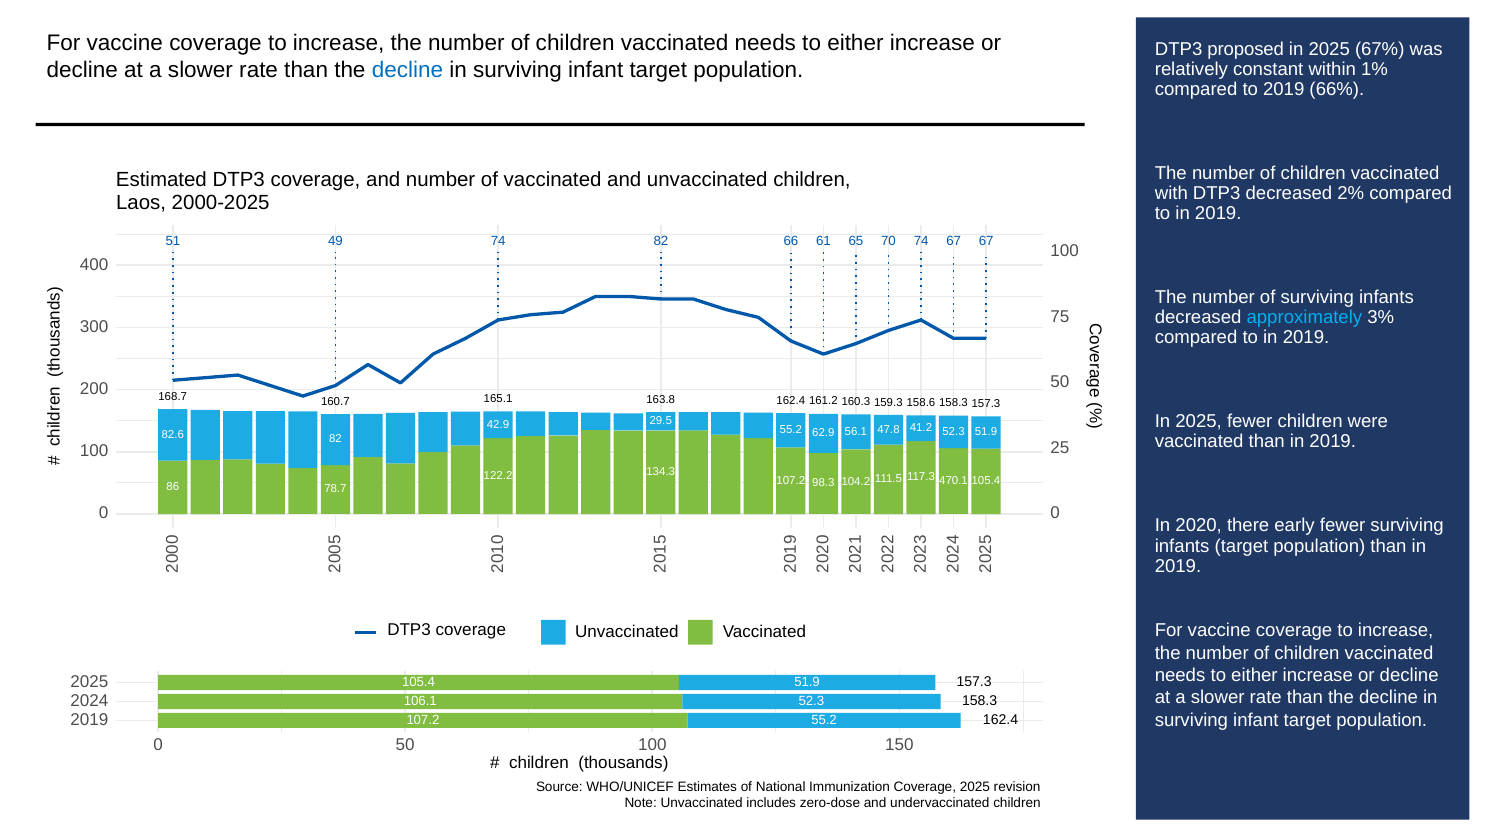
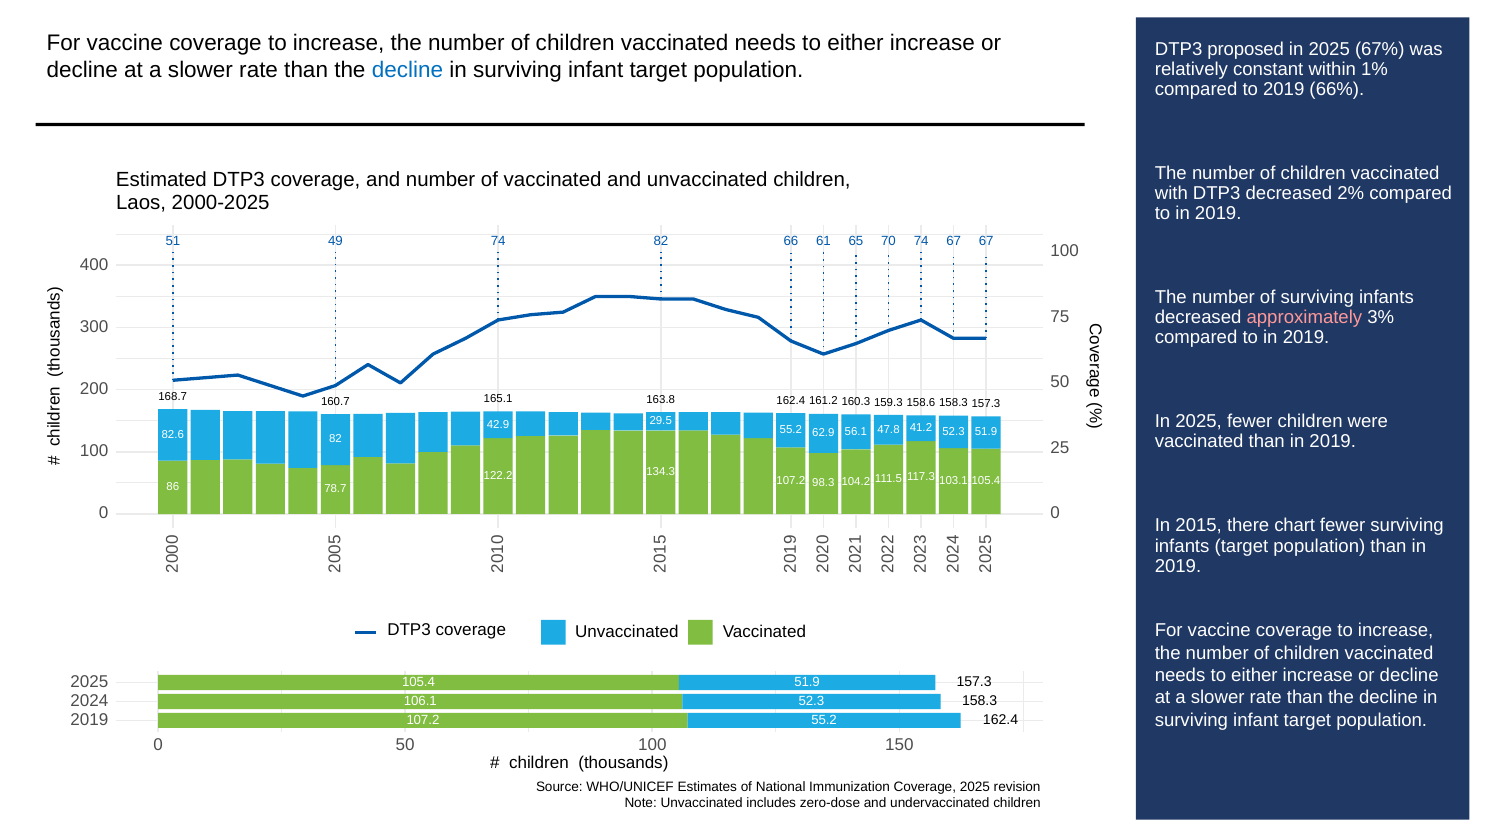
approximately colour: light blue -> pink (1304, 318)
470.1: 470.1 -> 103.1 (953, 481)
2020: 2020 -> 2015 (1199, 526)
early: early -> chart (1295, 526)
